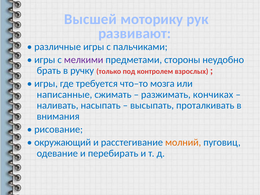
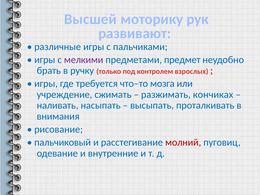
стороны: стороны -> предмет (182, 60)
написанные: написанные -> учреждение (64, 95)
окружающий: окружающий -> пальчиковый (63, 142)
молний colour: orange -> red (183, 142)
перебирать: перебирать -> внутренние (113, 153)
